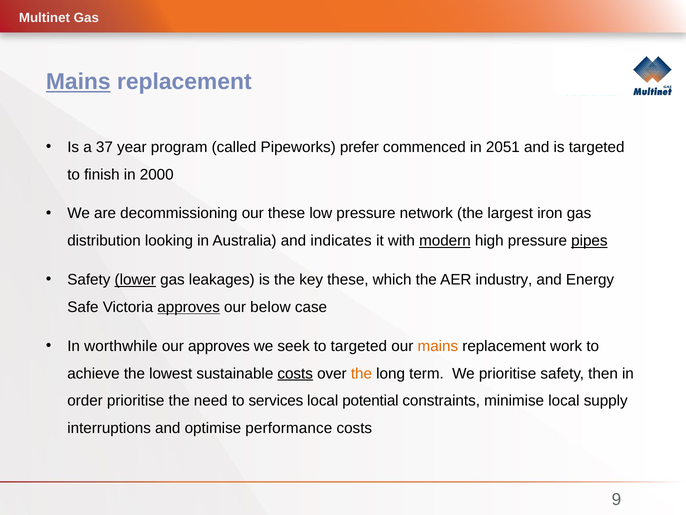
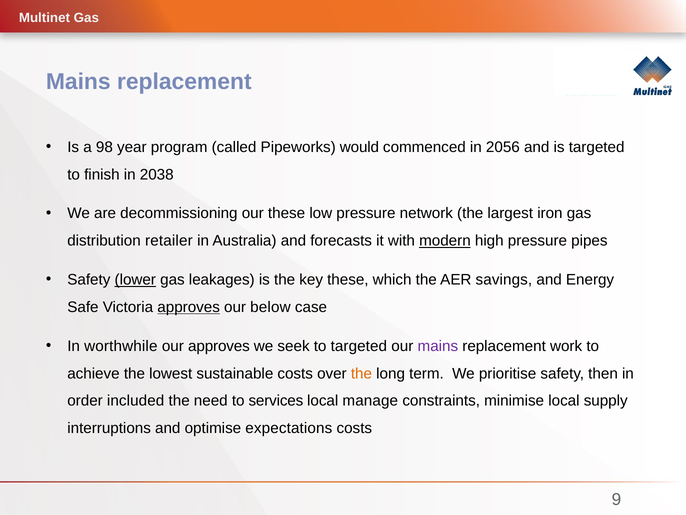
Mains underline: present -> none (78, 82)
37: 37 -> 98 (104, 147)
prefer: prefer -> would (359, 147)
2051: 2051 -> 2056 (503, 147)
2000: 2000 -> 2038 (157, 174)
looking: looking -> retailer (169, 241)
indicates: indicates -> forecasts (341, 241)
pipes underline: present -> none (589, 241)
industry: industry -> savings (504, 279)
mains colour: orange -> purple (438, 346)
costs underline: present -> none (295, 373)
order prioritise: prioritise -> included (136, 401)
potential: potential -> manage (370, 401)
performance: performance -> expectations (289, 428)
